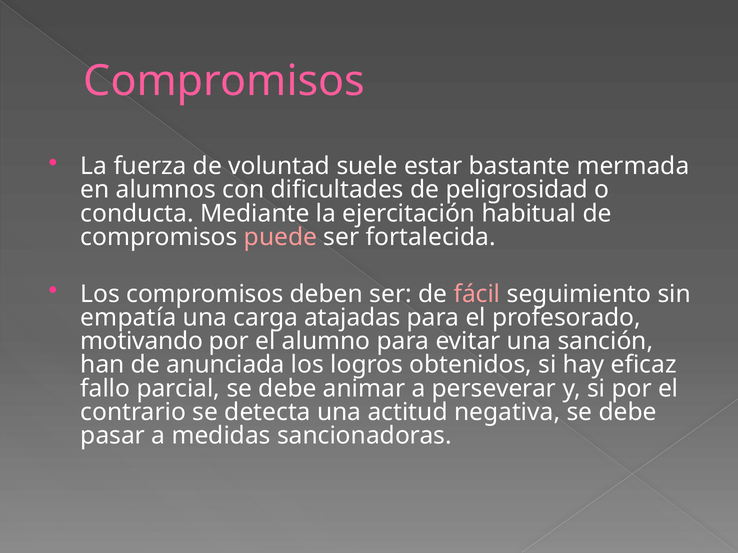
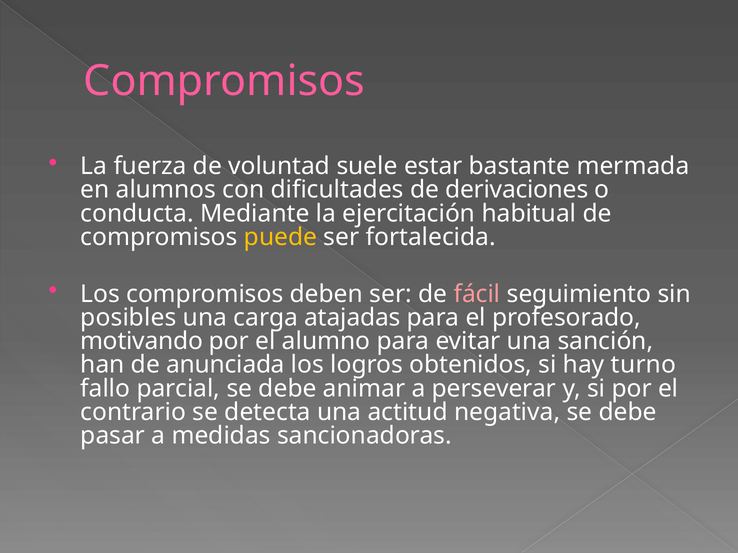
peligrosidad: peligrosidad -> derivaciones (517, 190)
puede colour: pink -> yellow (281, 237)
empatía: empatía -> posibles (128, 318)
eficaz: eficaz -> turno (644, 365)
